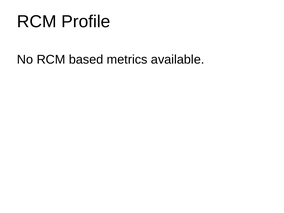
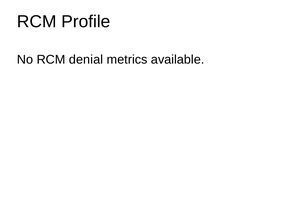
based: based -> denial (86, 60)
